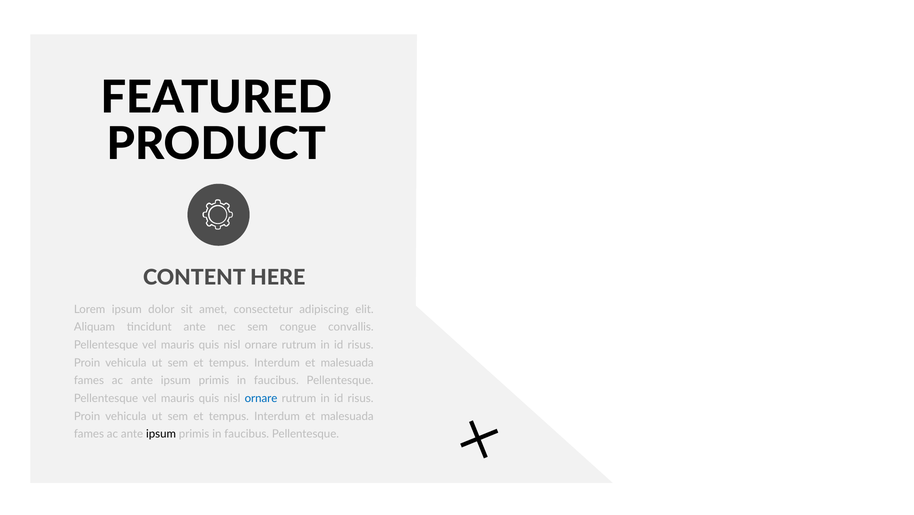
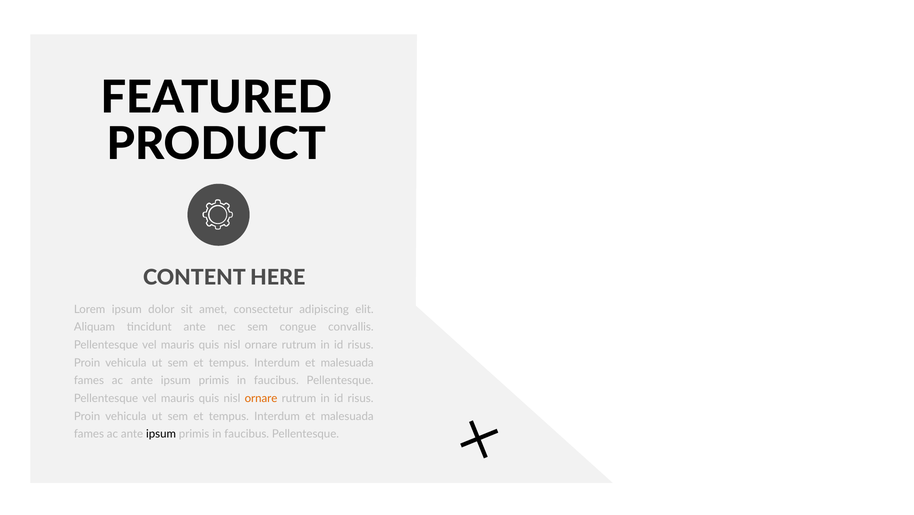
ornare colour: blue -> orange (261, 399)
